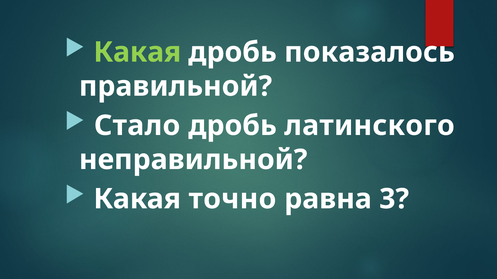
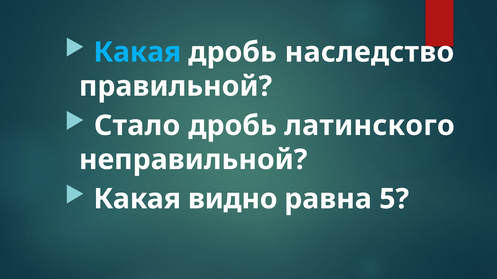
Какая colour: light green -> light blue (137, 52)
показалось: показалось -> наследство (369, 52)
точно: точно -> видно (233, 199)
3: 3 -> 5 (394, 199)
